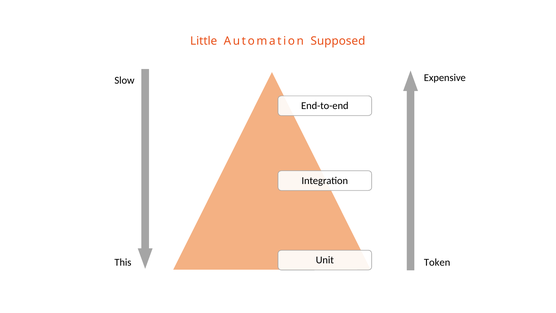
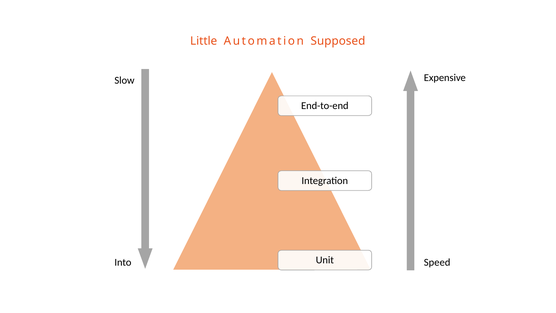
This: This -> Into (123, 262)
Token: Token -> Speed (437, 262)
